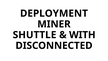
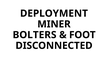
SHUTTLE: SHUTTLE -> BOLTERS (35, 35)
WITH: WITH -> FOOT (82, 35)
